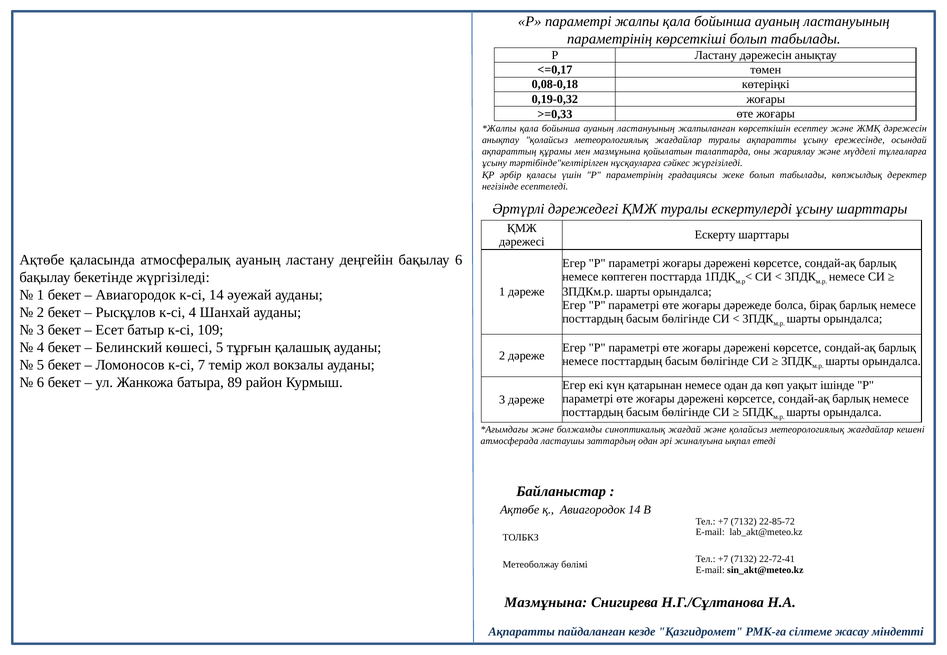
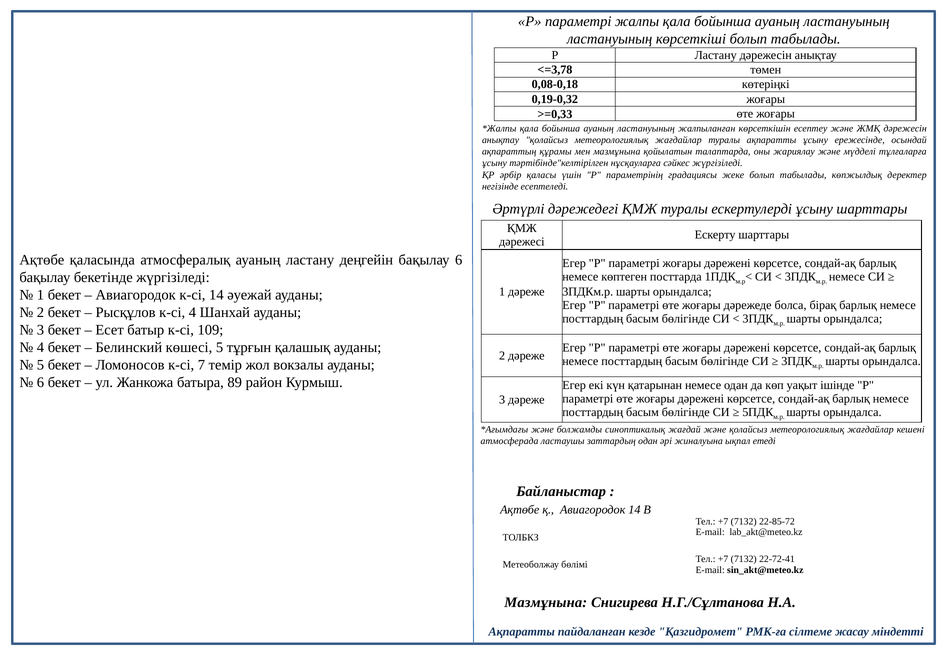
параметрінің: параметрінің -> ластануының (610, 39)
<=0,17: <=0,17 -> <=3,78 (555, 70)
